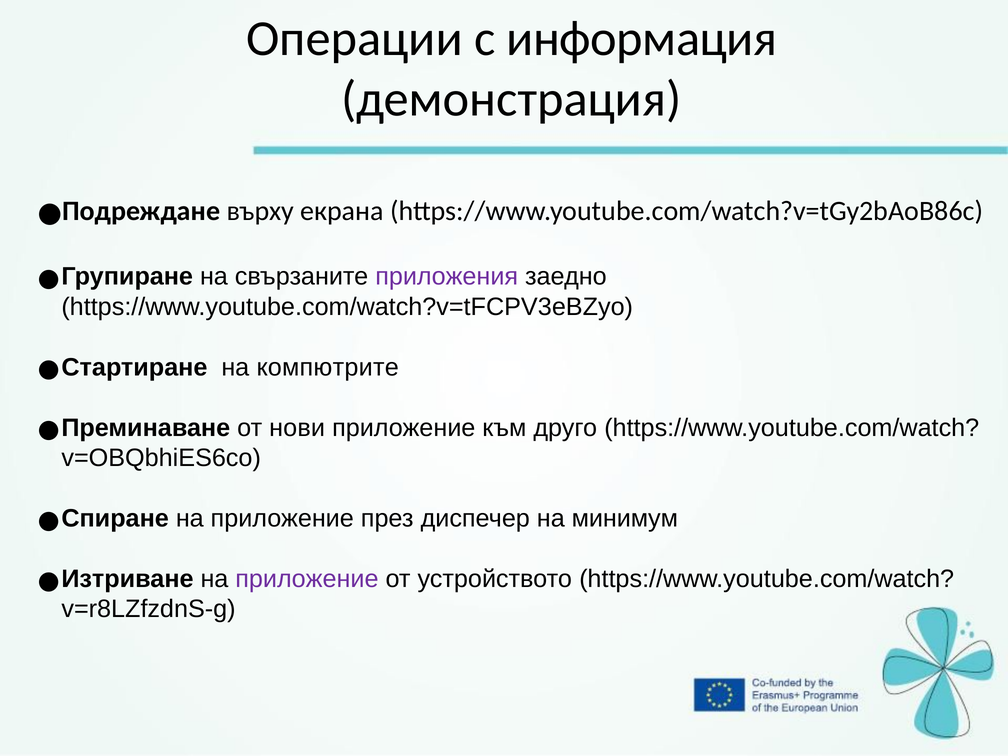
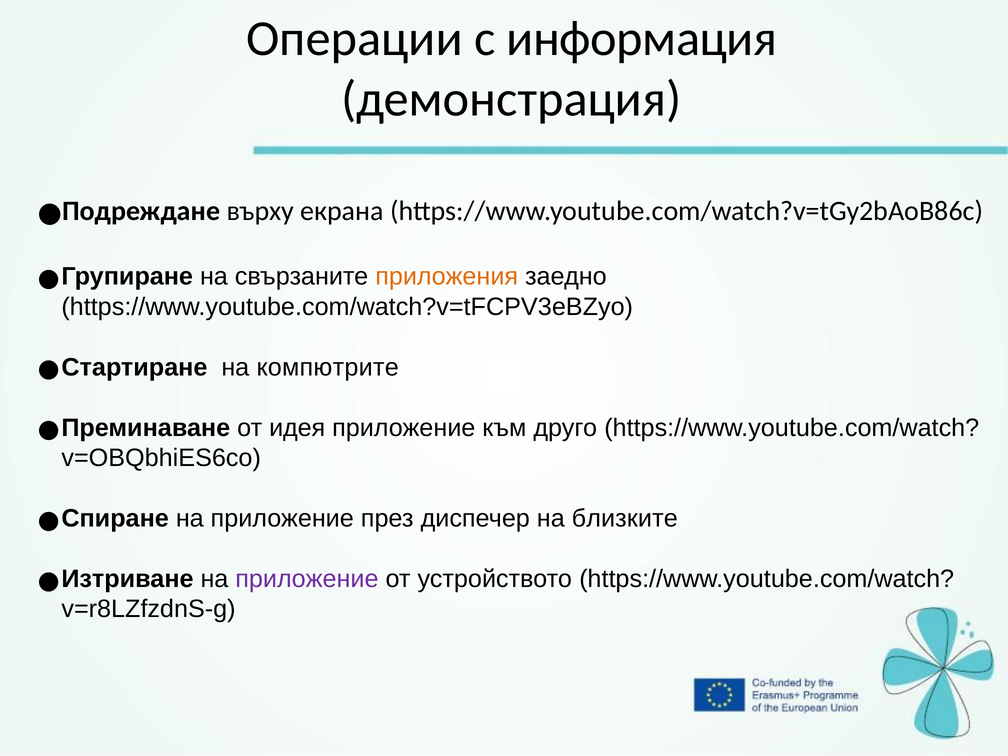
приложения colour: purple -> orange (447, 277)
нови: нови -> идея (297, 428)
минимум: минимум -> близките (625, 518)
